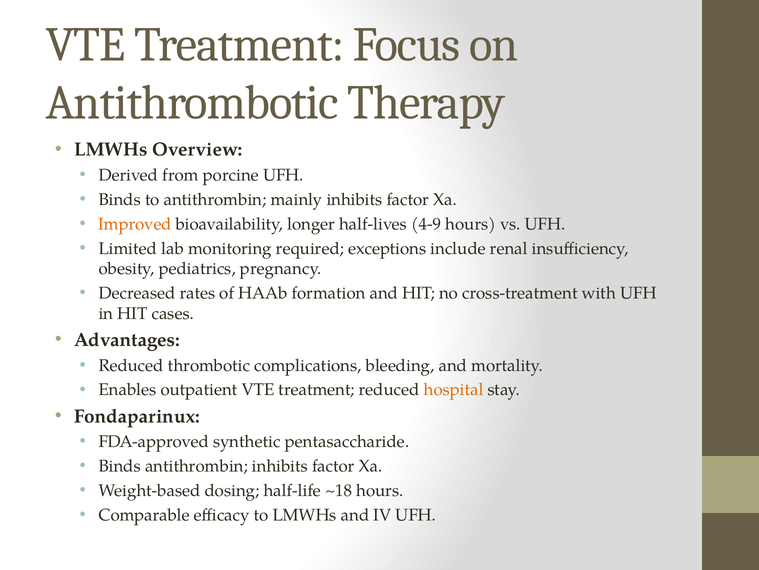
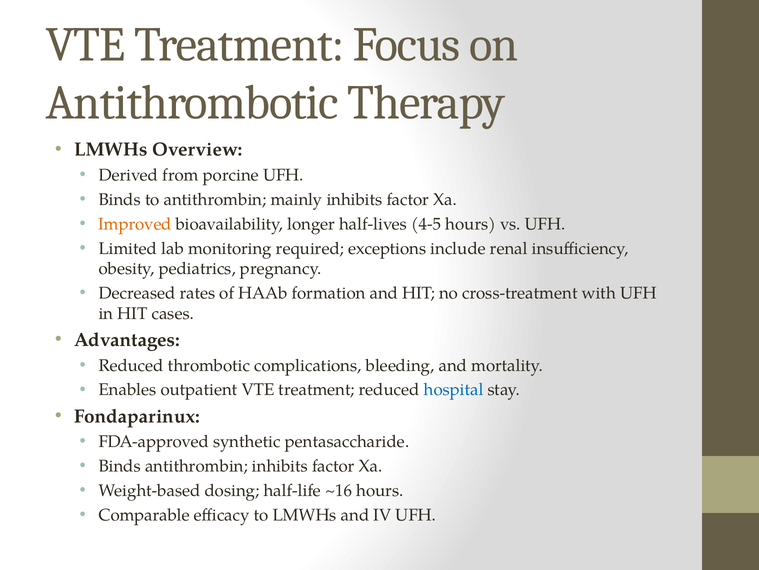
4-9: 4-9 -> 4-5 (426, 224)
hospital colour: orange -> blue (454, 389)
~18: ~18 -> ~16 (339, 490)
